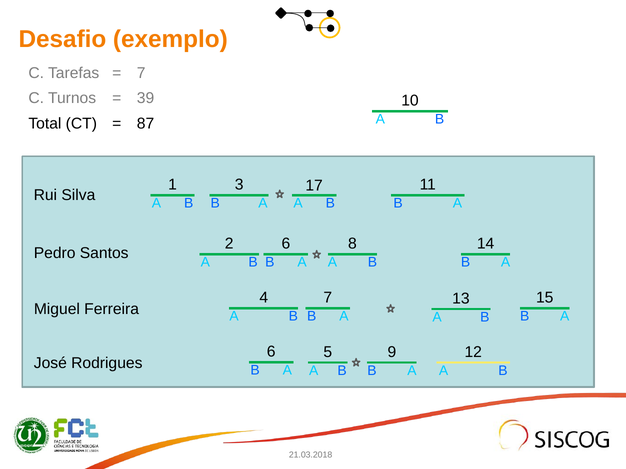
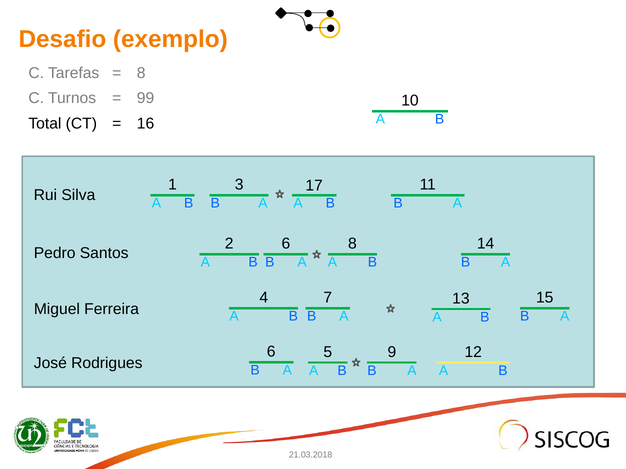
7: 7 -> 8 (141, 73)
39: 39 -> 99 (146, 98)
87: 87 -> 16 (146, 124)
